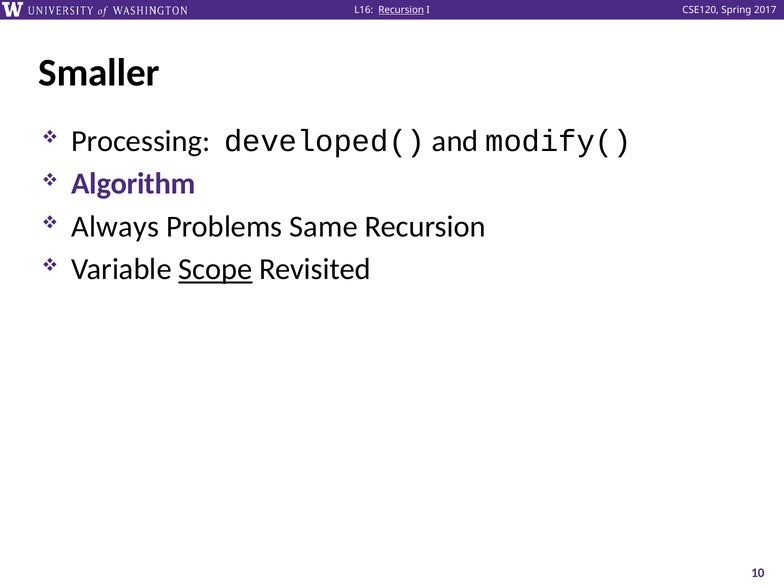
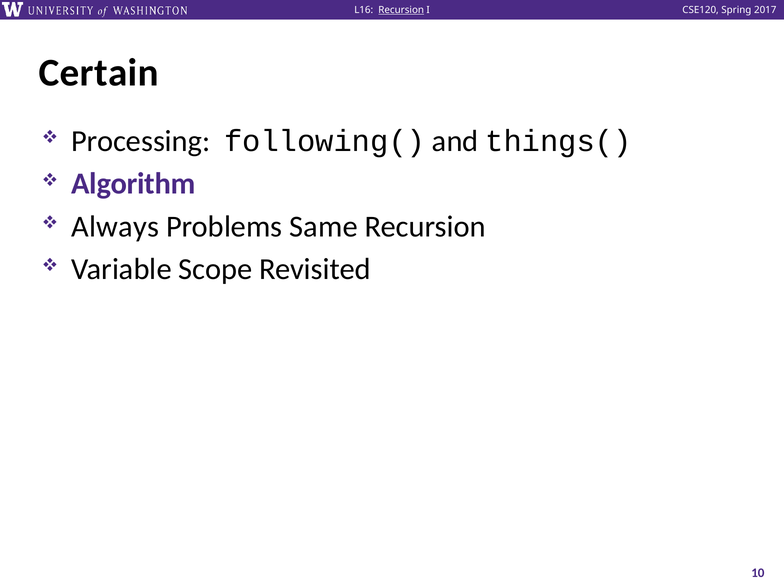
Smaller: Smaller -> Certain (99, 73)
developed(: developed( -> following( (325, 141)
modify(: modify( -> things( (558, 141)
Scope underline: present -> none (215, 269)
